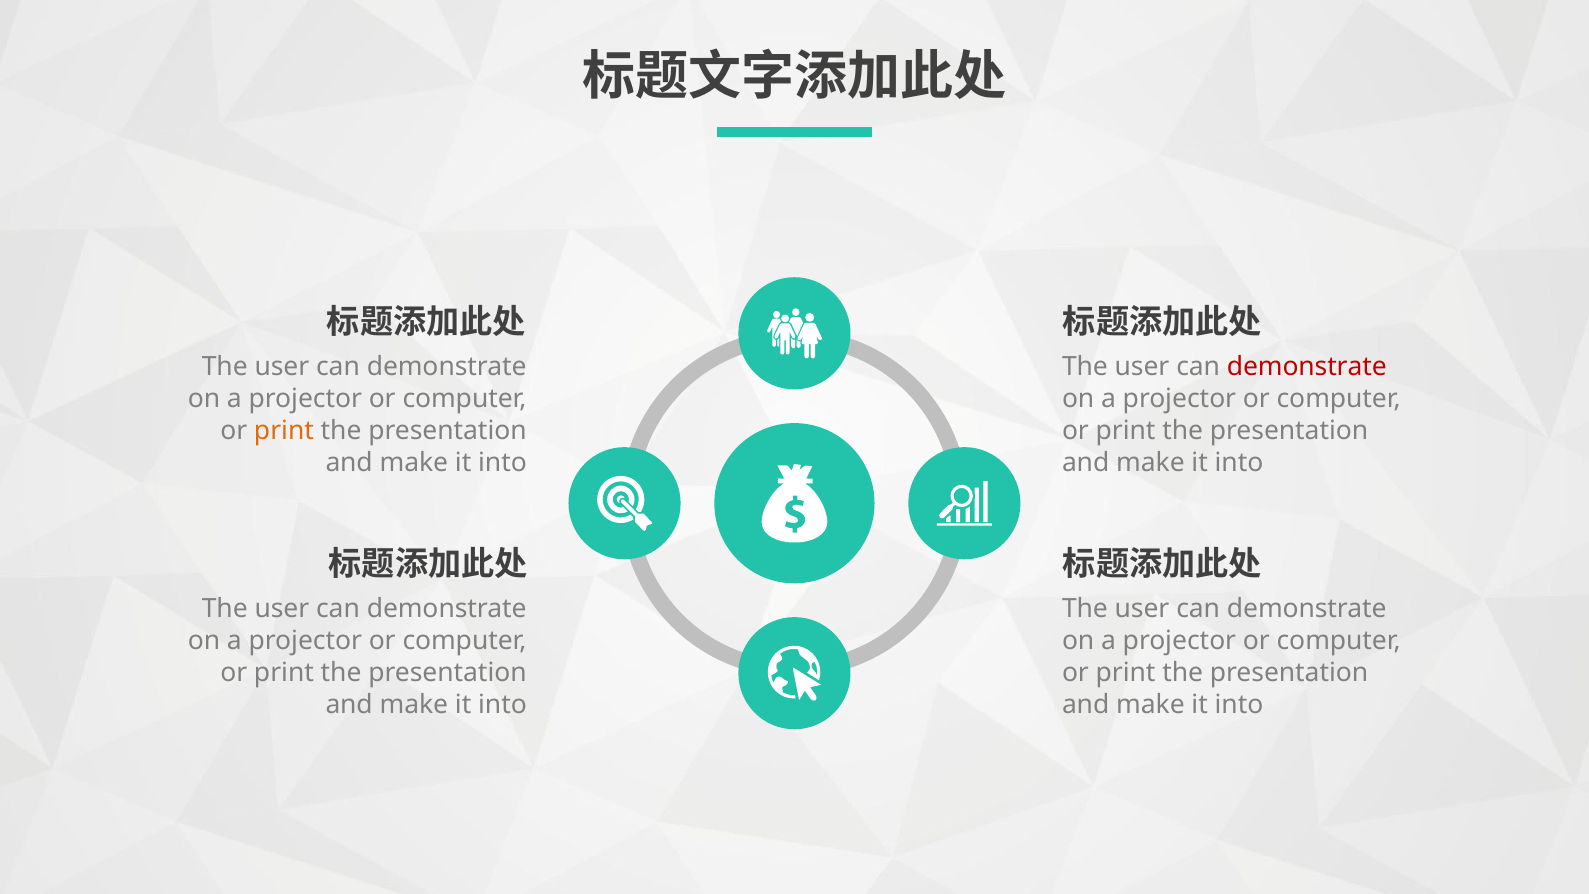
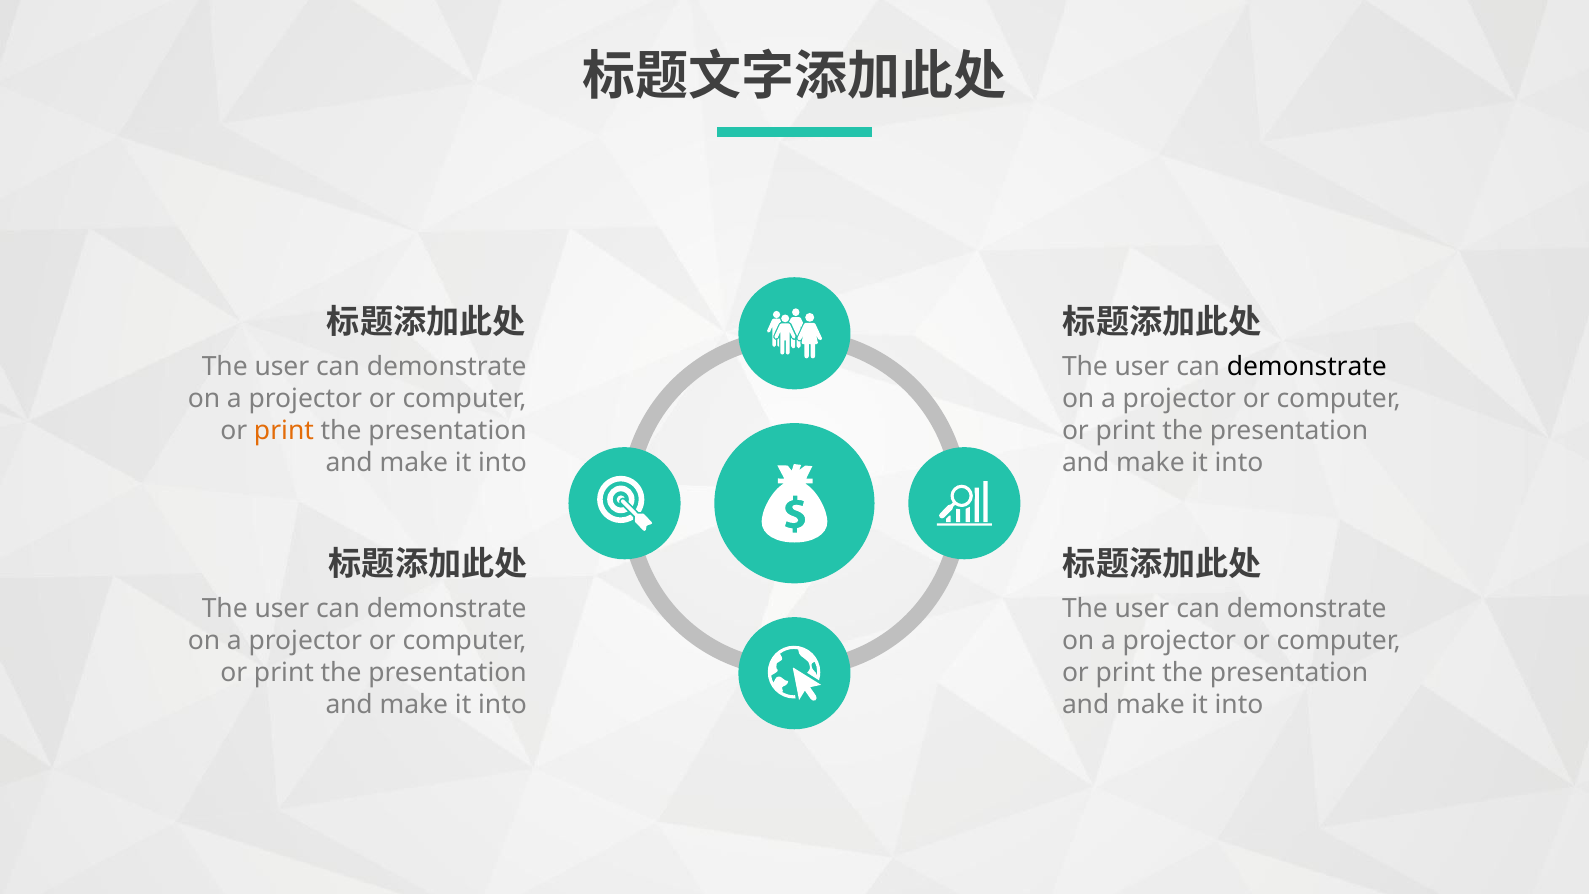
demonstrate colour: red -> black (1307, 367)
